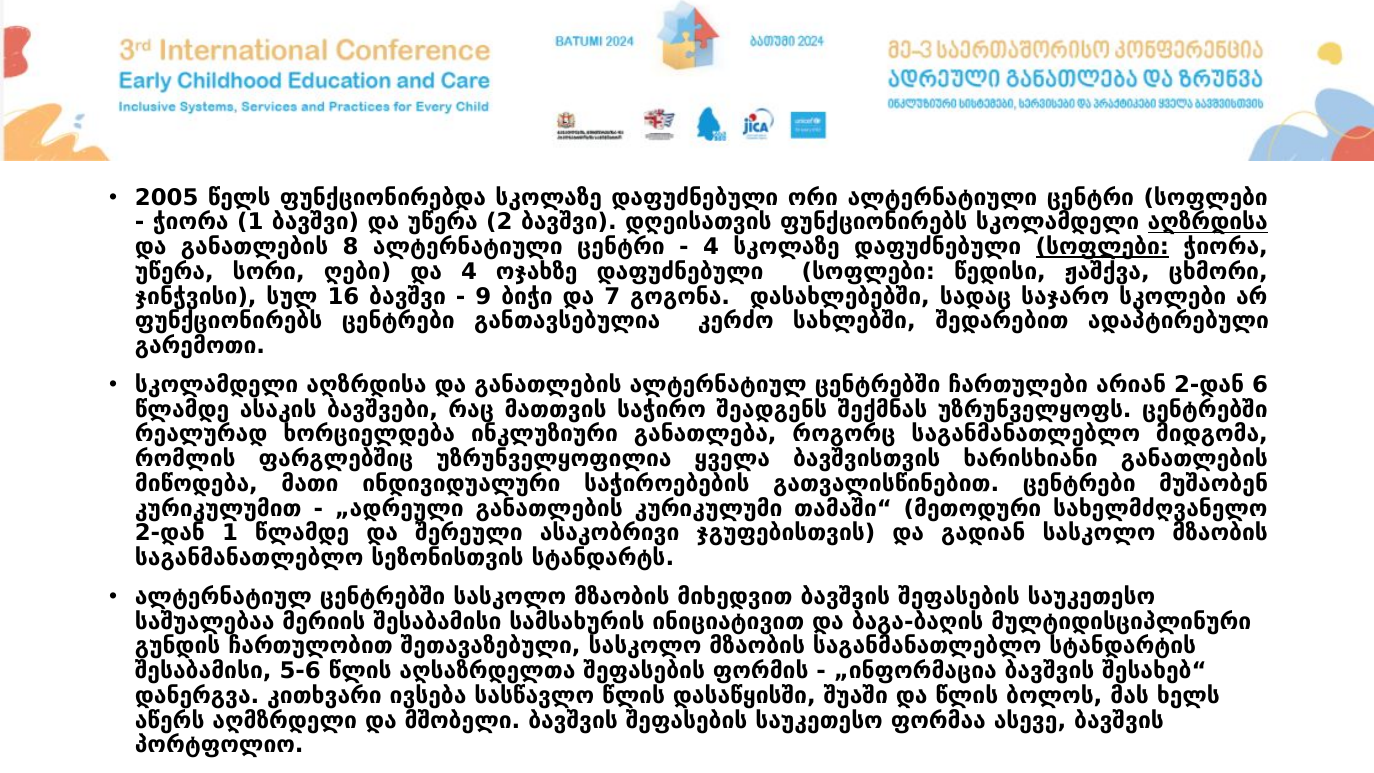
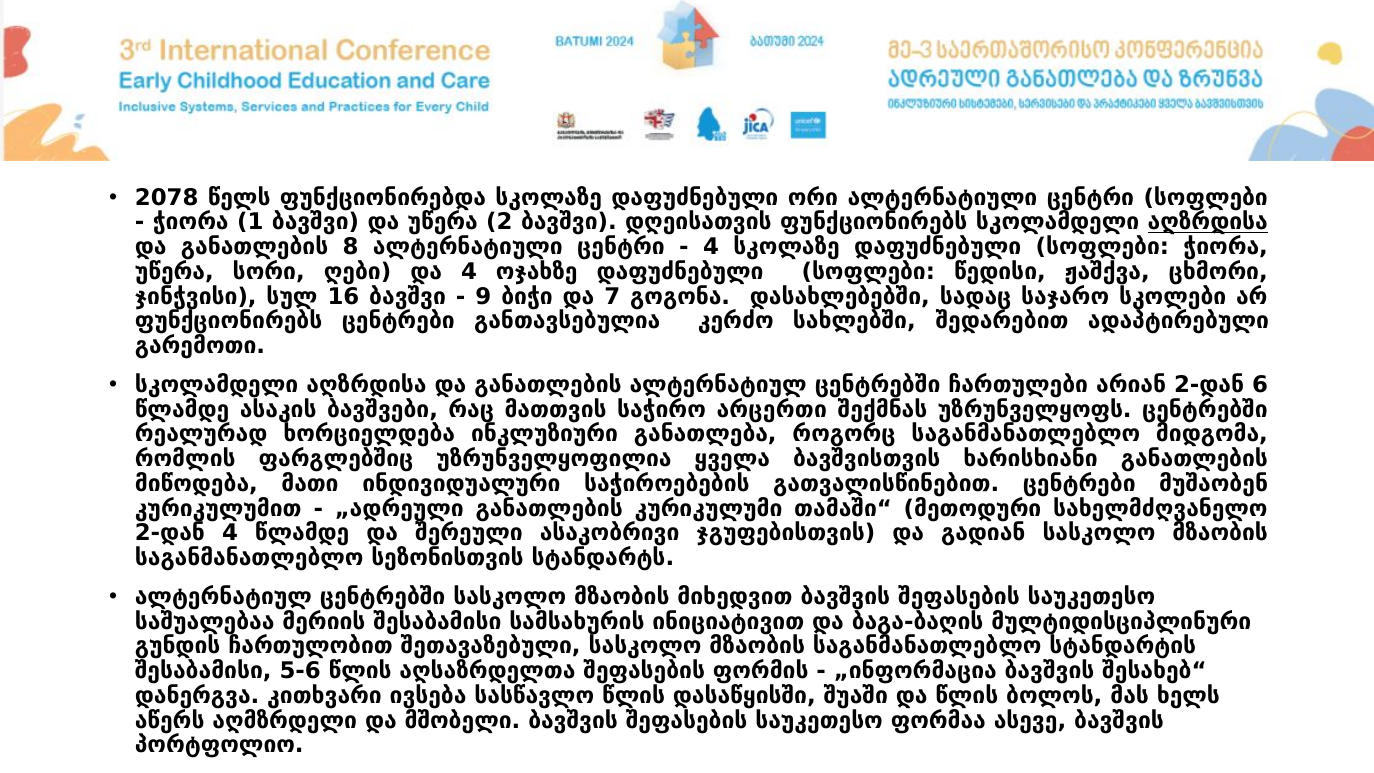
2005: 2005 -> 2078 (167, 198)
სოფლები underline: present -> none (1102, 247)
შეადგენს: შეადგენს -> არცერთი (772, 410)
2-დან 1: 1 -> 4 (230, 533)
